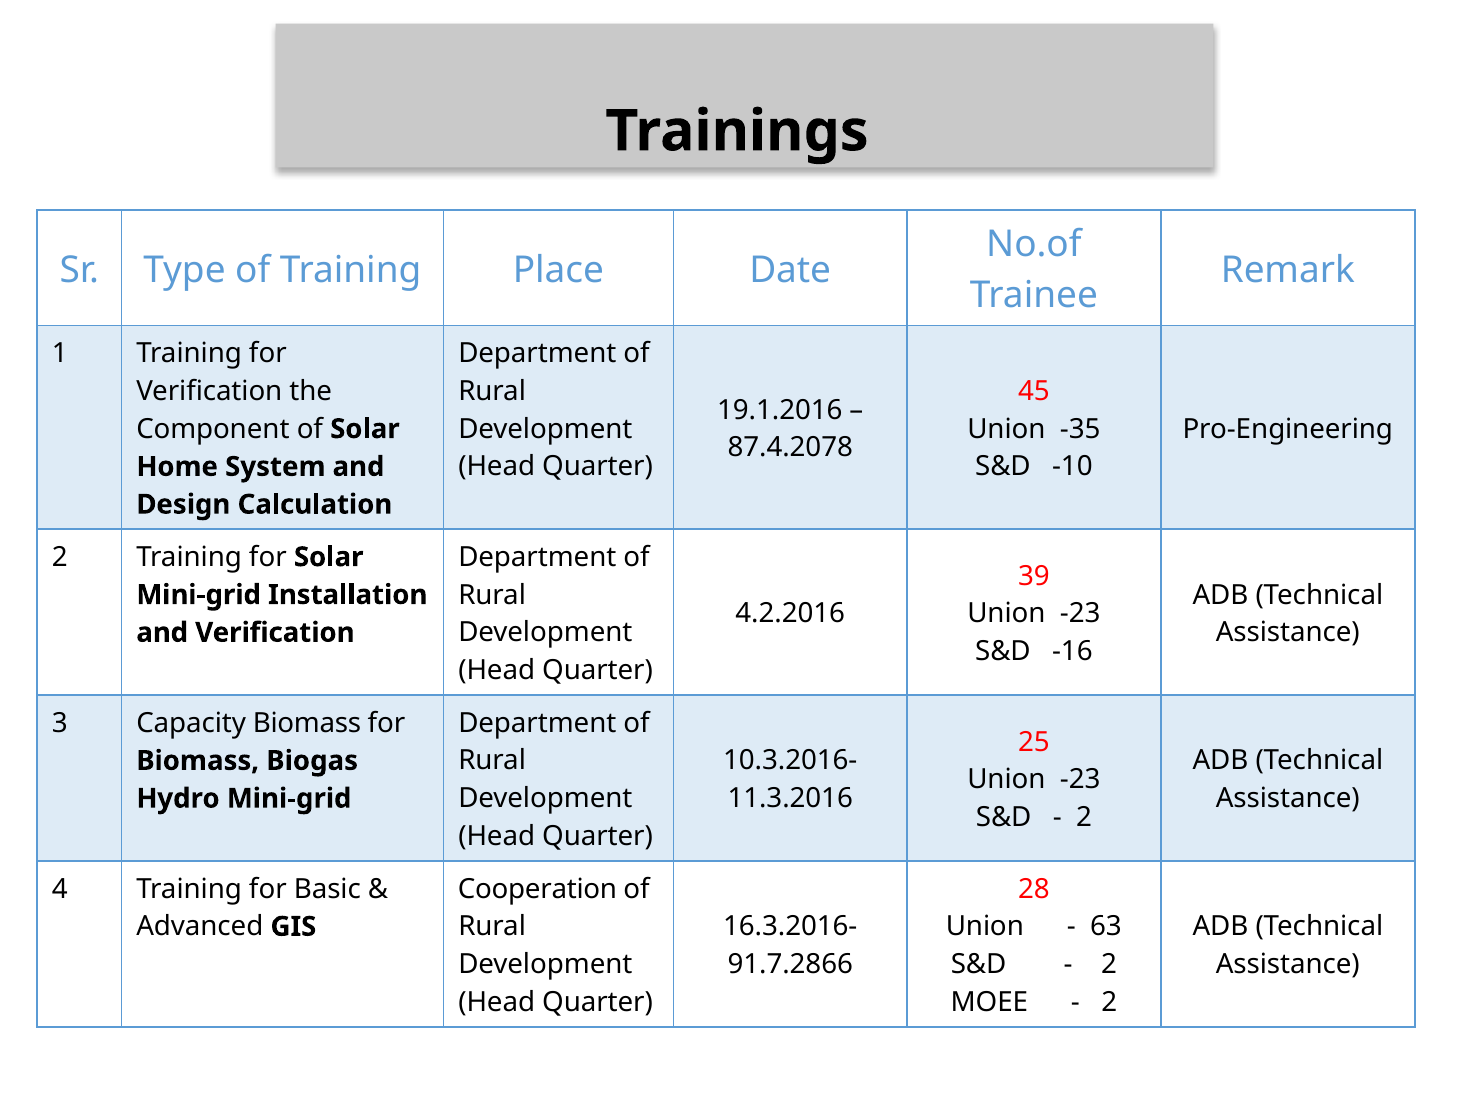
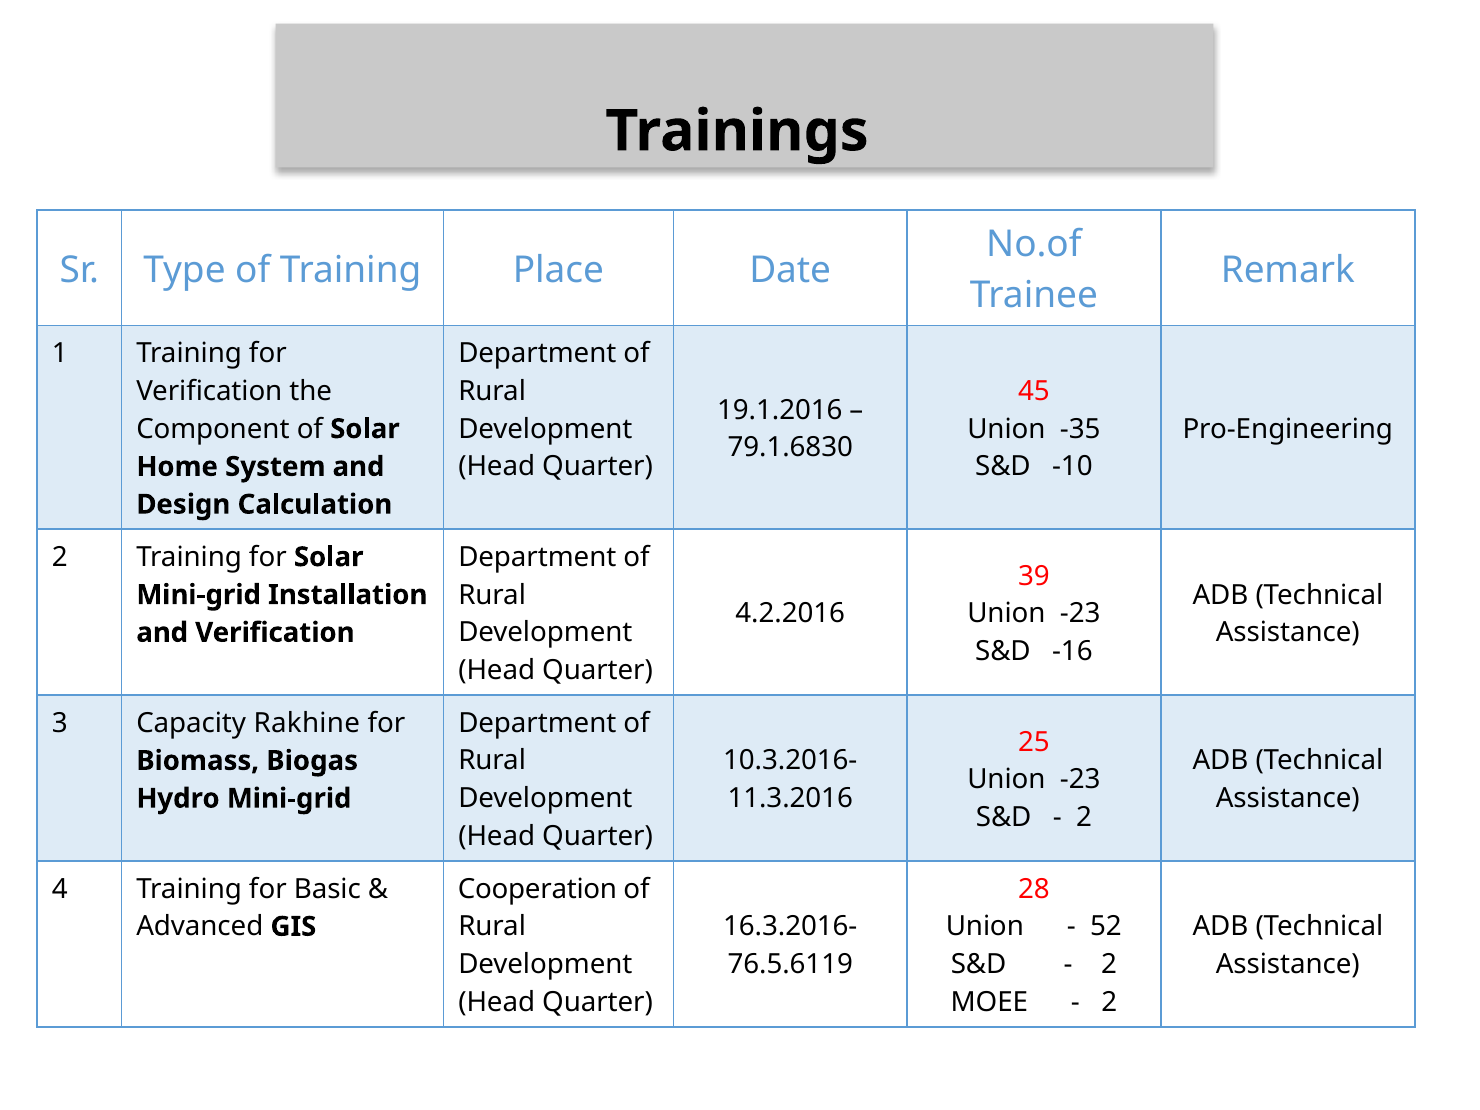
87.4.2078: 87.4.2078 -> 79.1.6830 (790, 448)
Capacity Biomass: Biomass -> Rakhine (307, 723)
63: 63 -> 52 (1106, 927)
91.7.2866: 91.7.2866 -> 76.5.6119 (790, 964)
